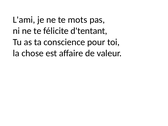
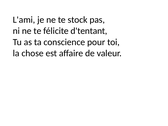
mots: mots -> stock (78, 20)
